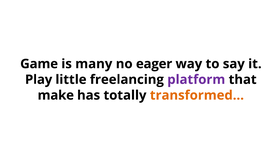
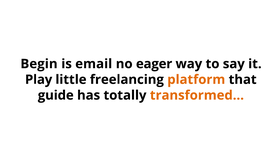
Game: Game -> Begin (39, 64)
many: many -> email (94, 64)
platform colour: purple -> orange (196, 80)
make: make -> guide (56, 96)
